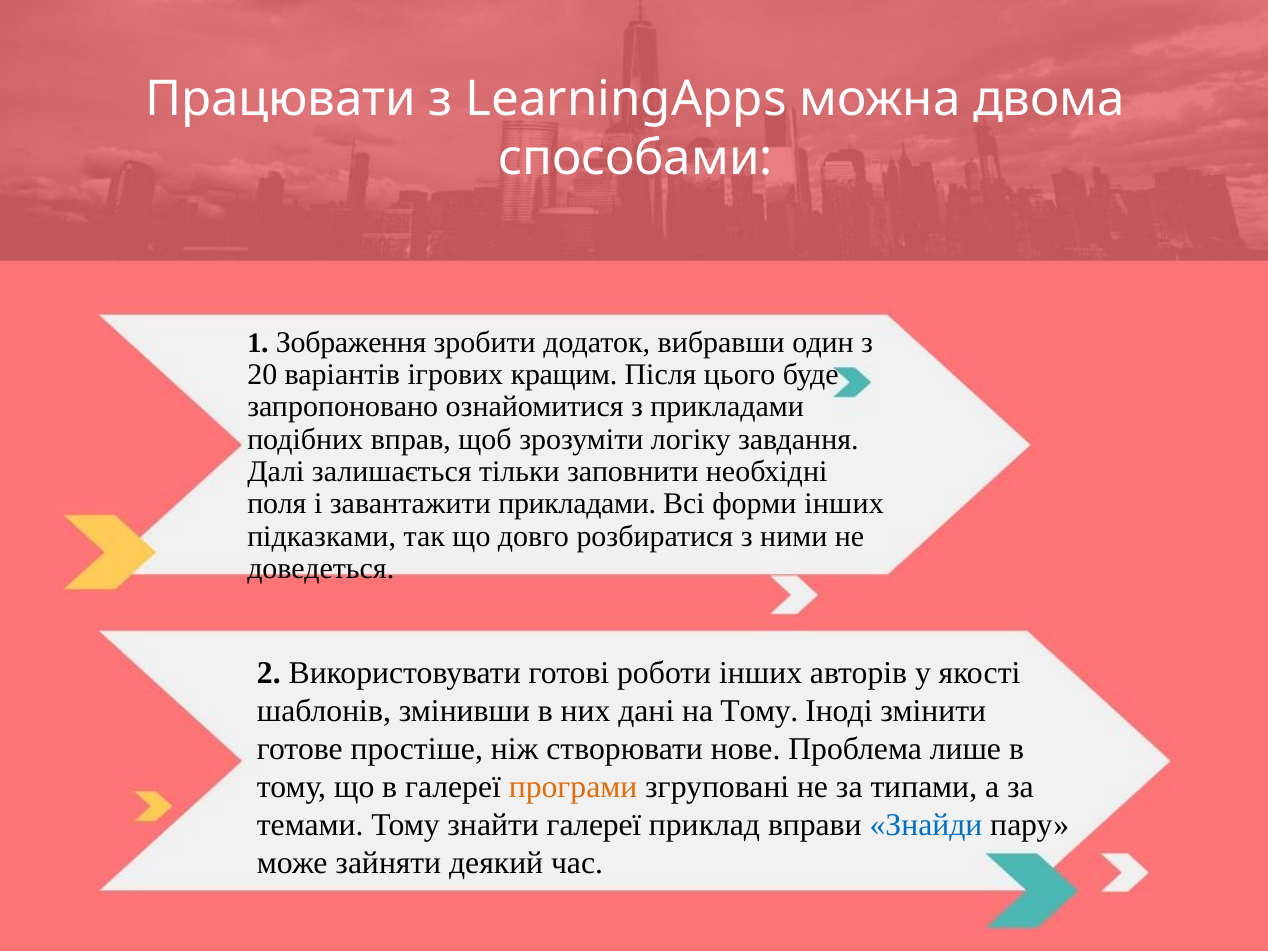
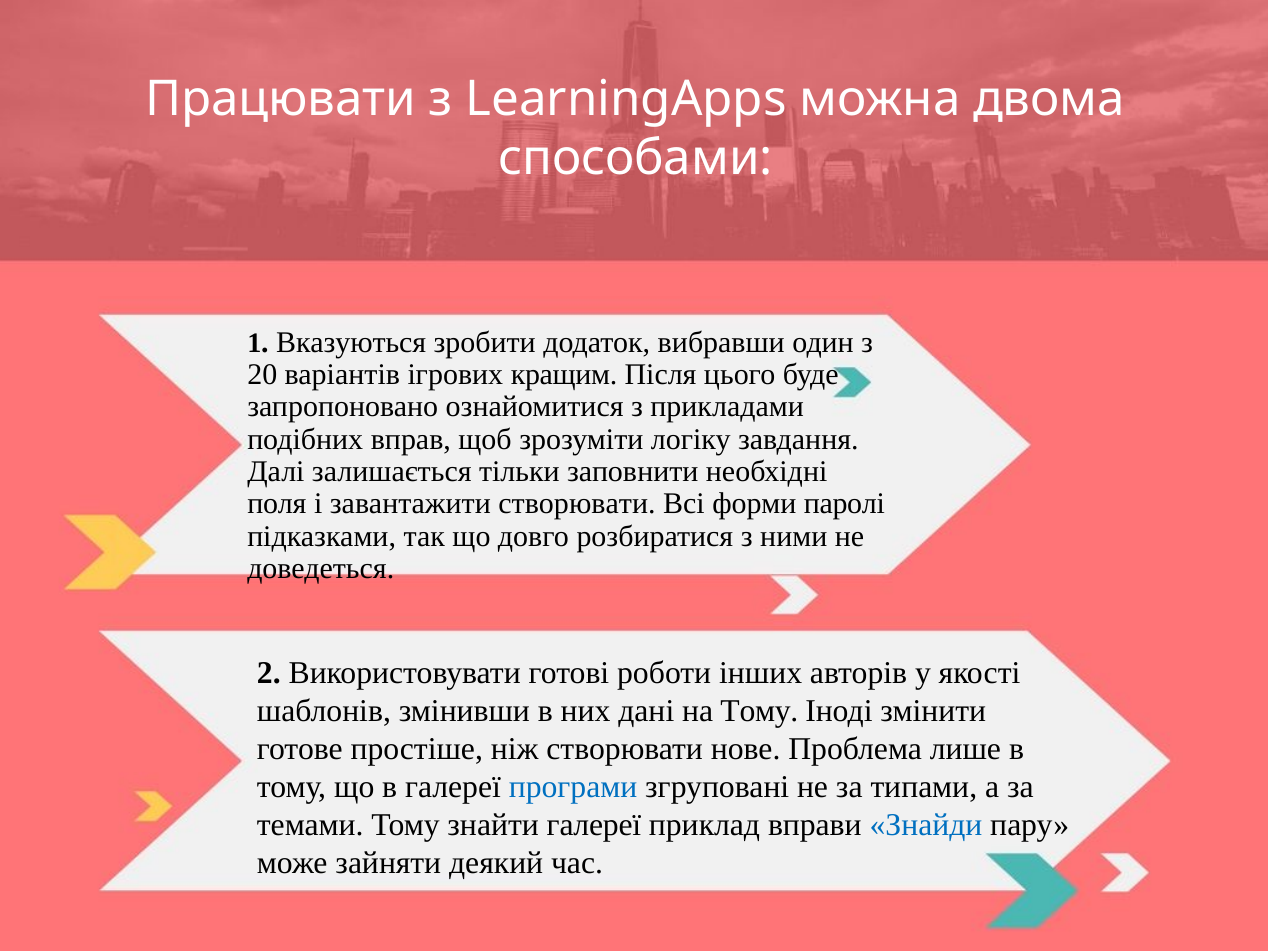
Зображення: Зображення -> Вказуються (351, 342)
завантажити прикладами: прикладами -> створювати (577, 504)
форми інших: інших -> паролі (844, 504)
програми colour: orange -> blue (573, 787)
